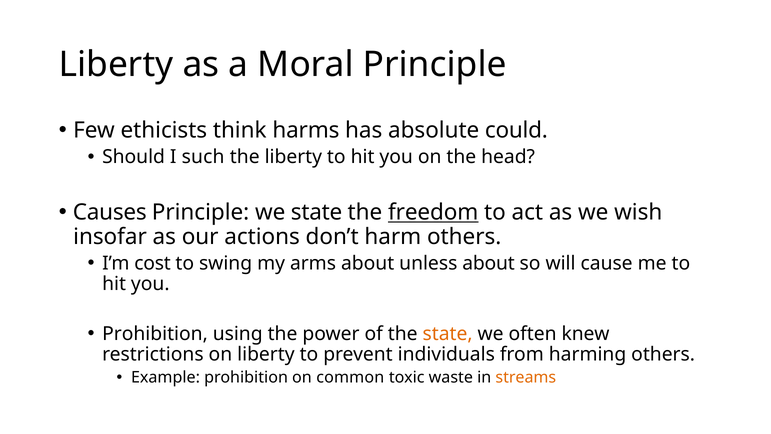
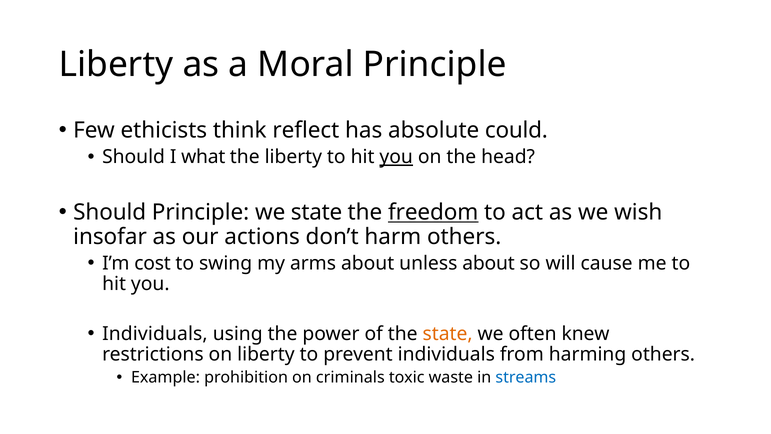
harms: harms -> reflect (306, 130)
such: such -> what (203, 157)
you underline: none -> present (396, 157)
Causes: Causes -> Should (110, 212)
Prohibition: Prohibition -> Individuals (155, 333)
common: common -> criminals (350, 377)
streams colour: orange -> blue (526, 377)
